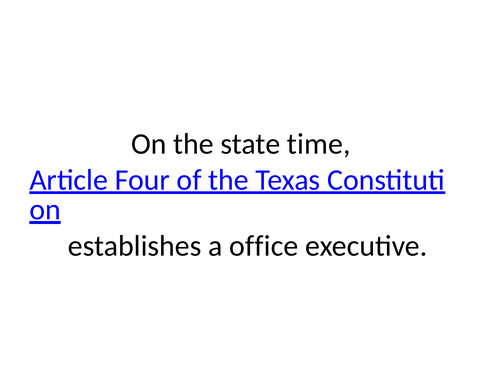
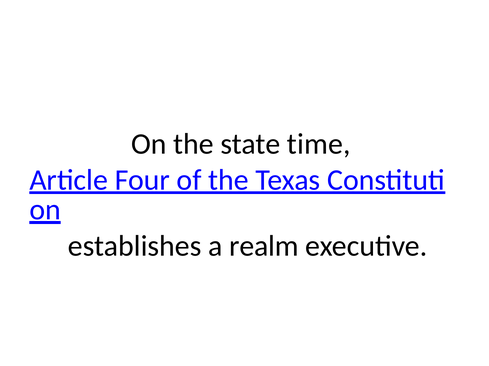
office: office -> realm (264, 247)
